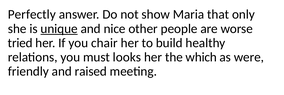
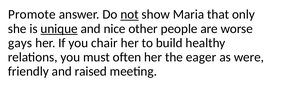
Perfectly: Perfectly -> Promote (32, 14)
not underline: none -> present (130, 14)
tried: tried -> gays (20, 43)
looks: looks -> often (127, 57)
which: which -> eager (201, 57)
